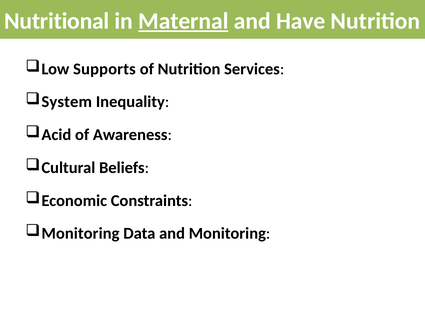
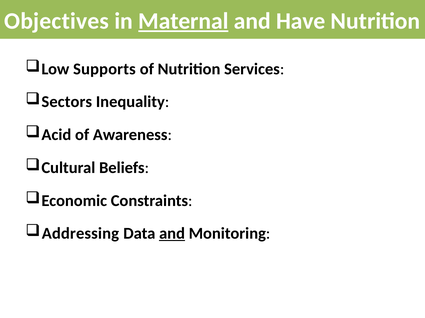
Nutritional: Nutritional -> Objectives (57, 21)
System: System -> Sectors (67, 102)
Monitoring: Monitoring -> Addressing (80, 234)
and underline: none -> present (172, 234)
